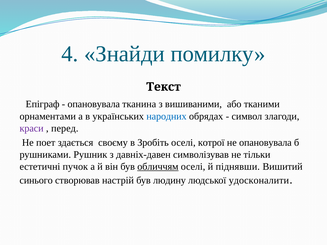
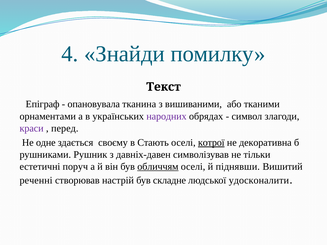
народних colour: blue -> purple (166, 116)
поет: поет -> одне (46, 143)
Зробіть: Зробіть -> Стають (153, 143)
котрої underline: none -> present (211, 143)
не опановувала: опановувала -> декоративна (265, 143)
пучок: пучок -> поруч (75, 167)
синього: синього -> реченні (36, 180)
людину: людину -> складне (169, 180)
